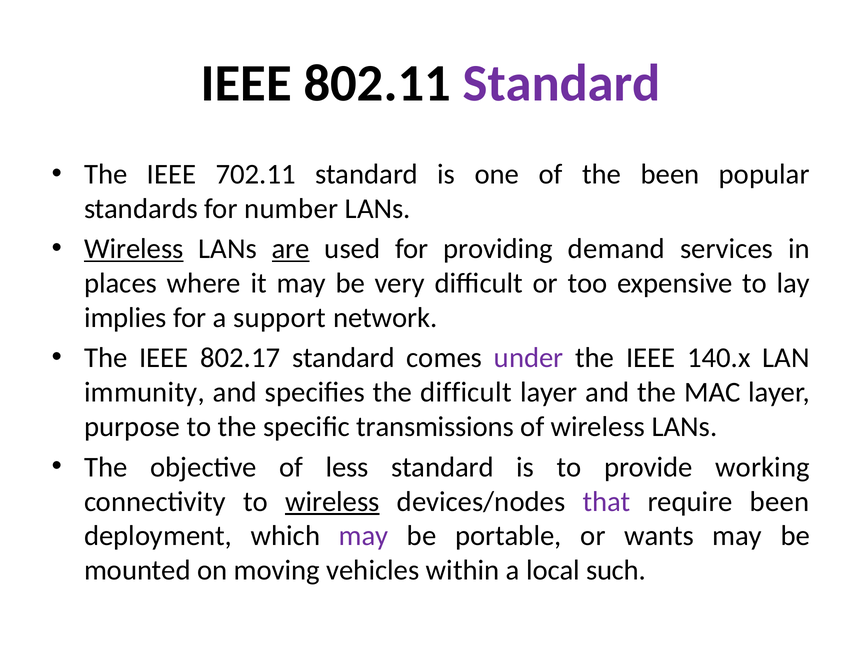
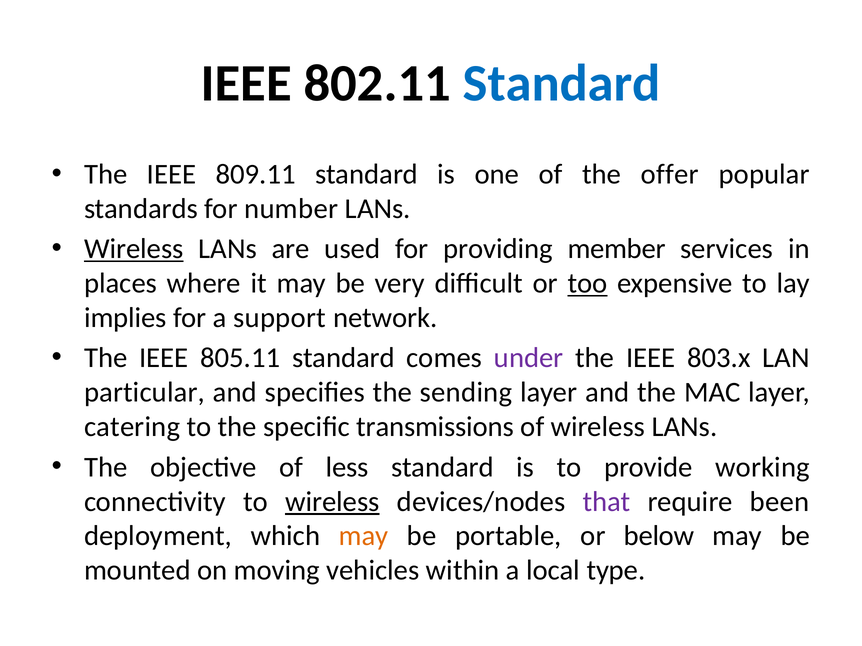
Standard colour: purple -> blue (562, 83)
702.11: 702.11 -> 809.11 (256, 174)
the been: been -> offer (670, 174)
are underline: present -> none (291, 249)
demand: demand -> member (617, 249)
too underline: none -> present (588, 284)
802.17: 802.17 -> 805.11 (240, 358)
140.x: 140.x -> 803.x (719, 358)
immunity: immunity -> particular (144, 393)
the difficult: difficult -> sending (466, 393)
purpose: purpose -> catering (132, 427)
may colour: purple -> orange (364, 536)
wants: wants -> below (659, 536)
such: such -> type (616, 571)
